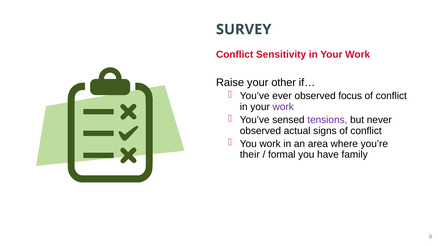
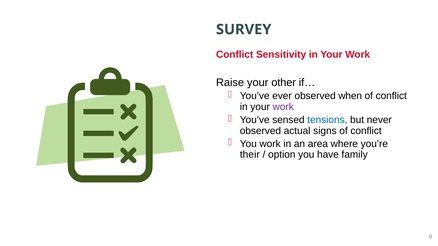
focus: focus -> when (350, 96)
tensions colour: purple -> blue (327, 120)
formal: formal -> option (282, 155)
